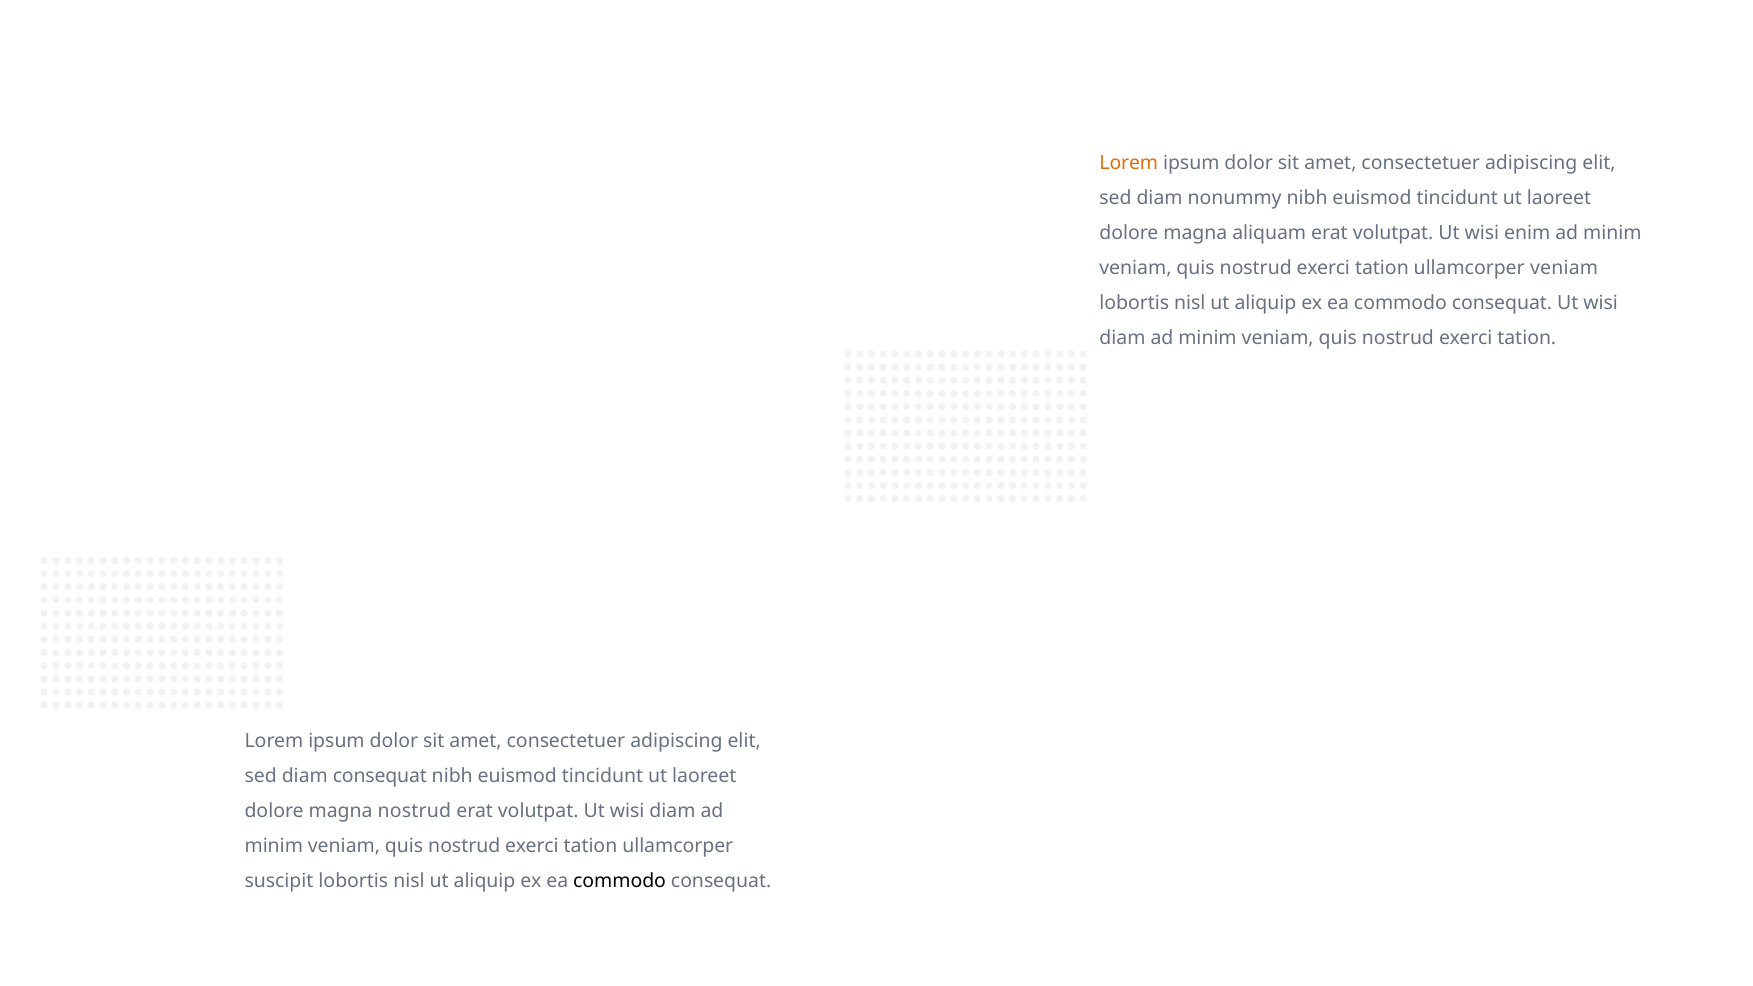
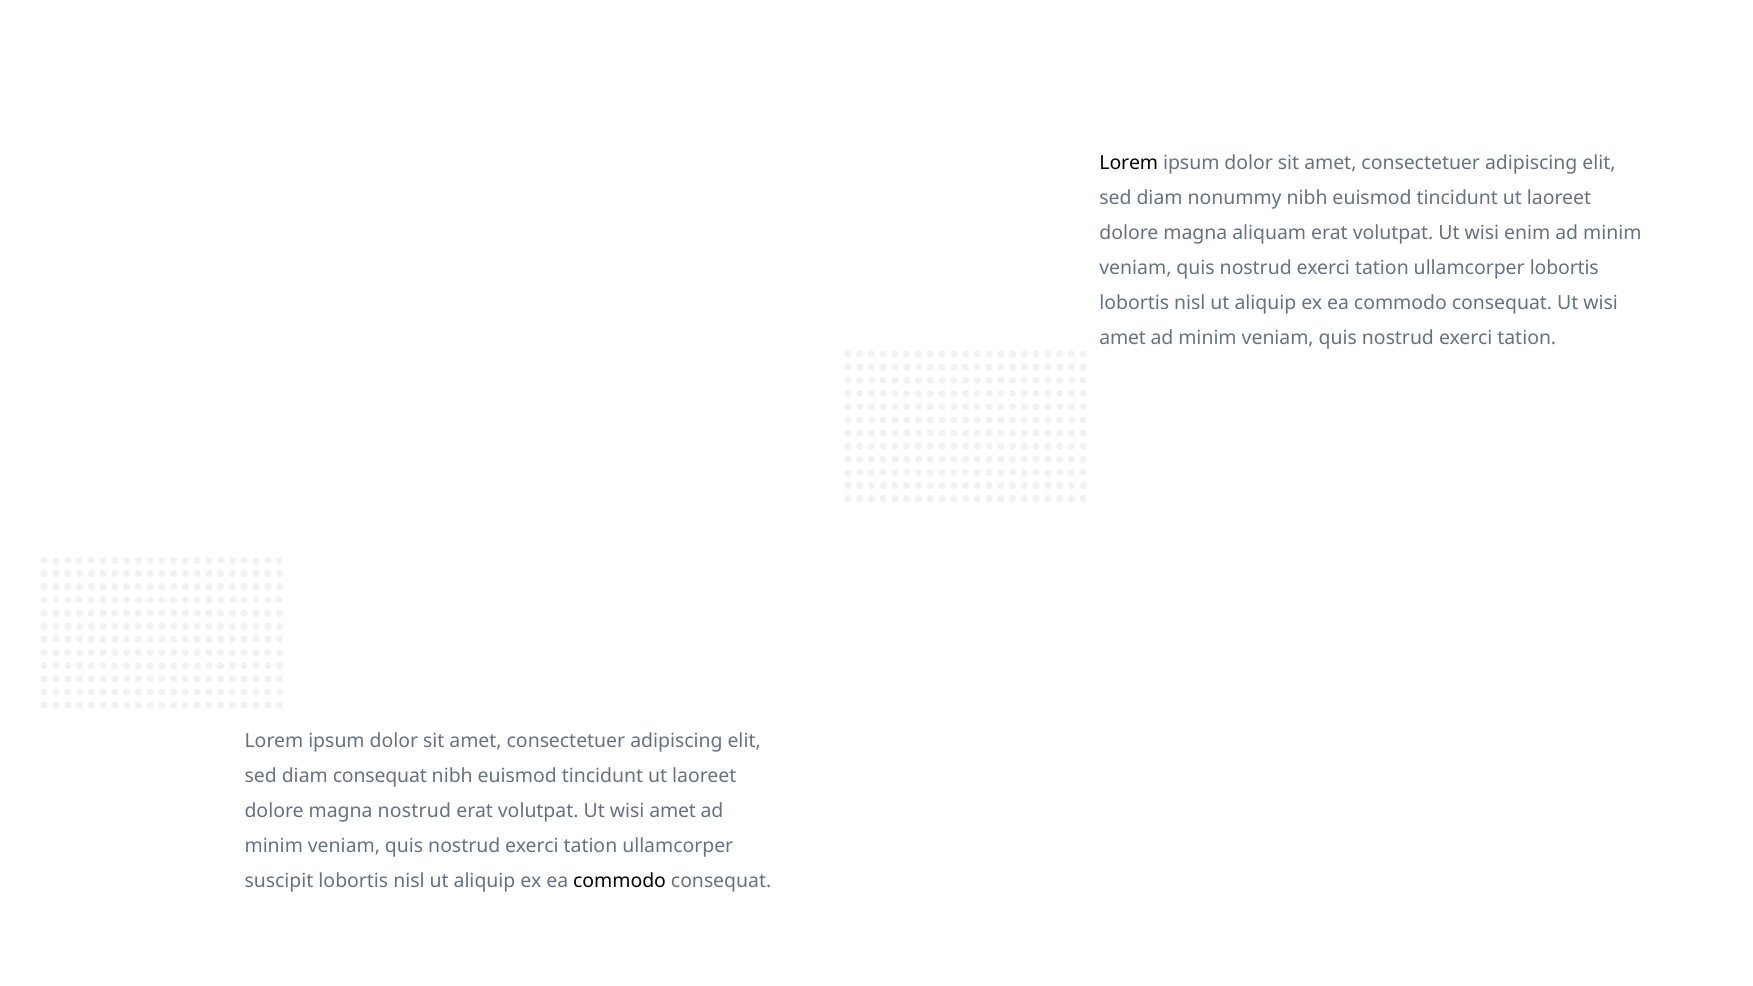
Lorem colour: orange -> black (1129, 163)
ullamcorper veniam: veniam -> lobortis (1564, 268)
diam: diam -> amet (1123, 338)
volutpat Ut wisi diam: diam -> amet (673, 811)
